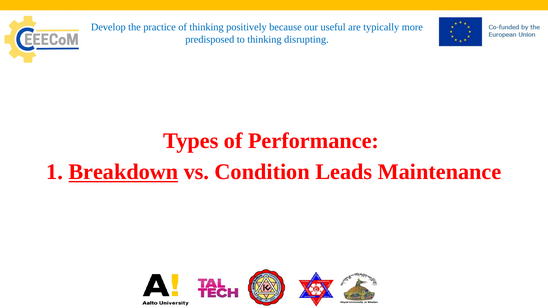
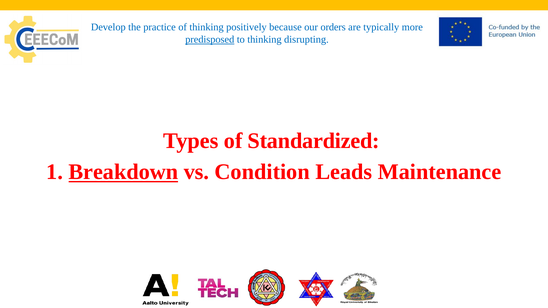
useful: useful -> orders (333, 27)
predisposed underline: none -> present (210, 40)
Performance: Performance -> Standardized (314, 141)
